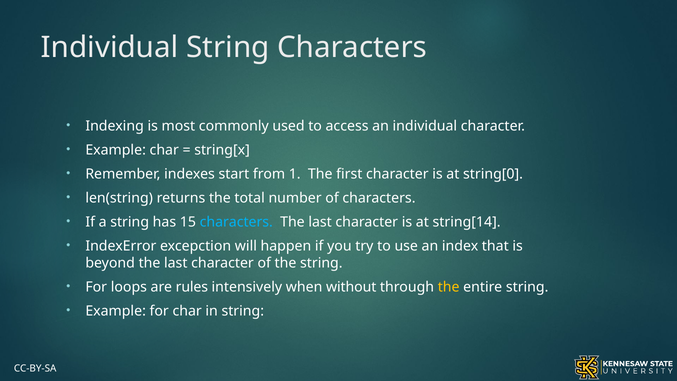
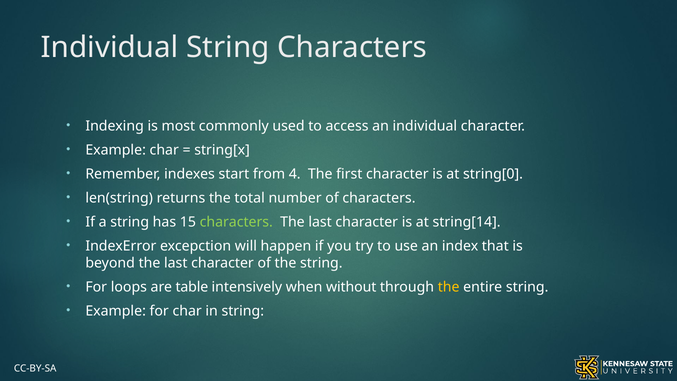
1: 1 -> 4 (295, 174)
characters colour: light blue -> light green (236, 222)
rules: rules -> table (192, 287)
